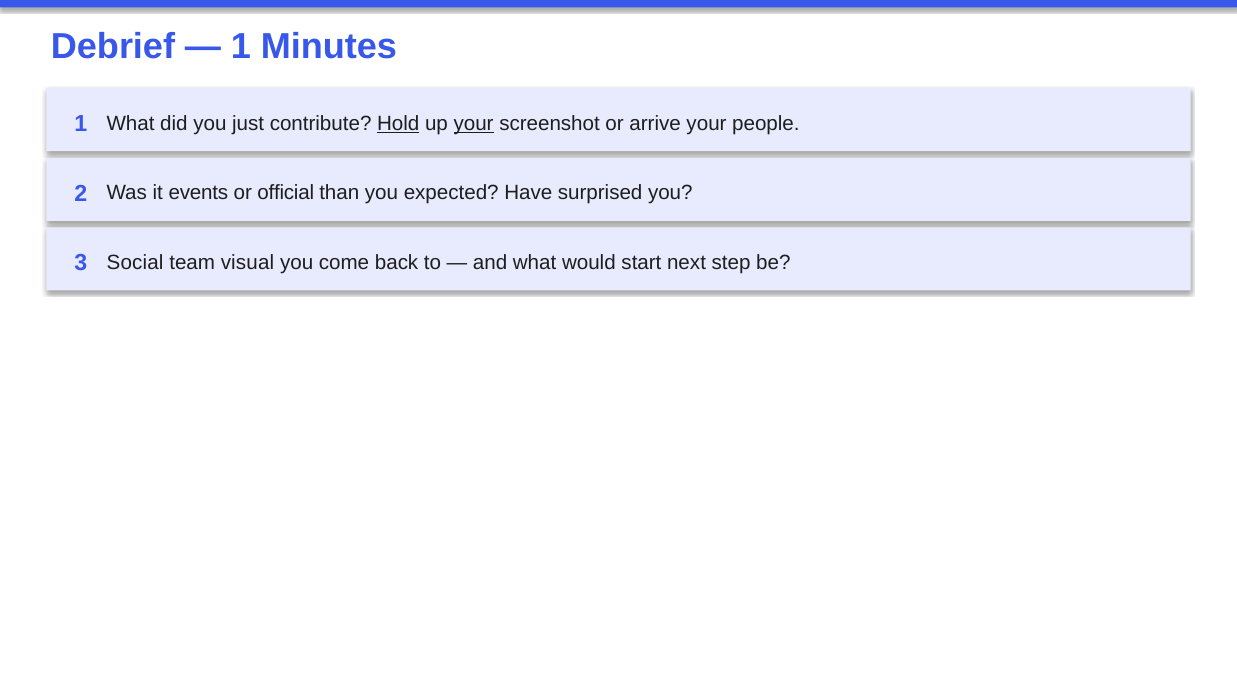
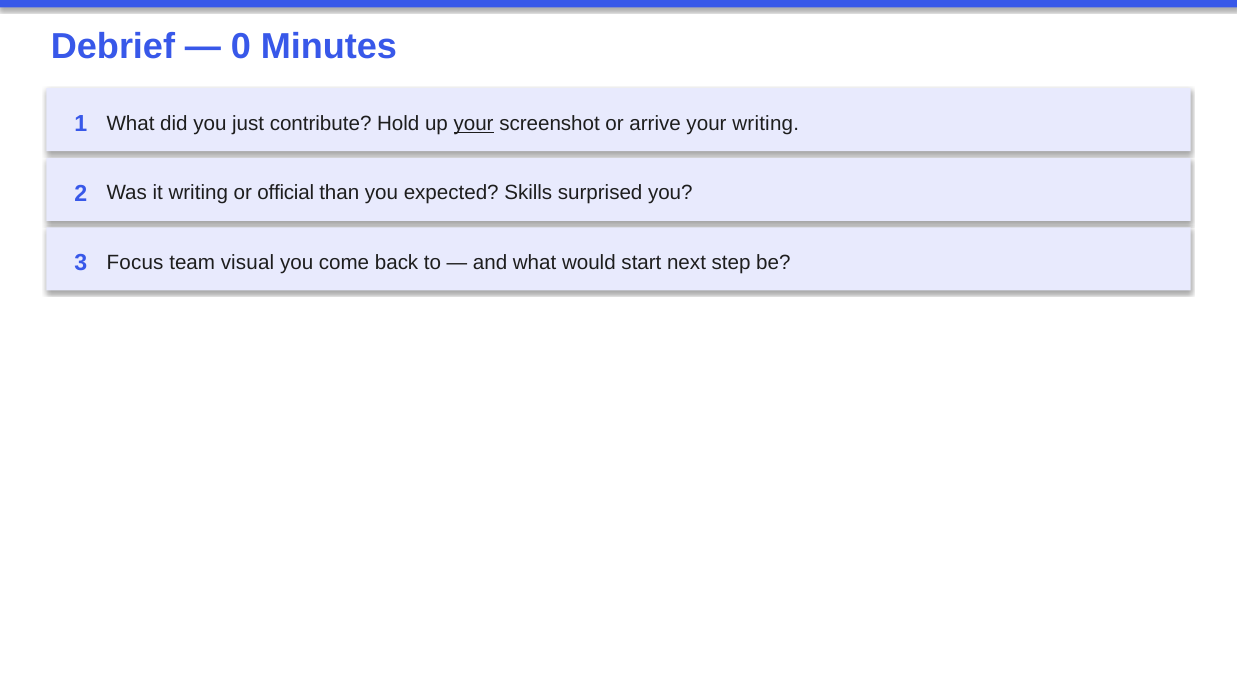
1: 1 -> 0 (241, 47)
Hold underline: present -> none (398, 124)
your people: people -> writing (766, 124)
it events: events -> writing (198, 193)
Have: Have -> Skills (528, 193)
Social: Social -> Focus (135, 263)
